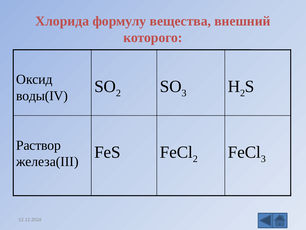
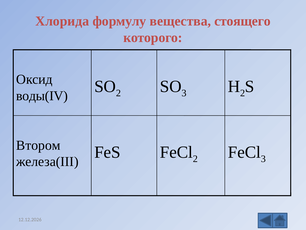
внешний: внешний -> стоящего (242, 21)
Раствор: Раствор -> Втором (38, 145)
